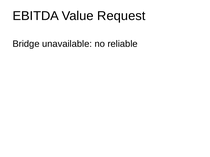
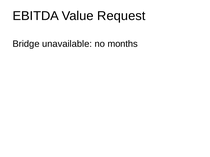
reliable: reliable -> months (123, 44)
